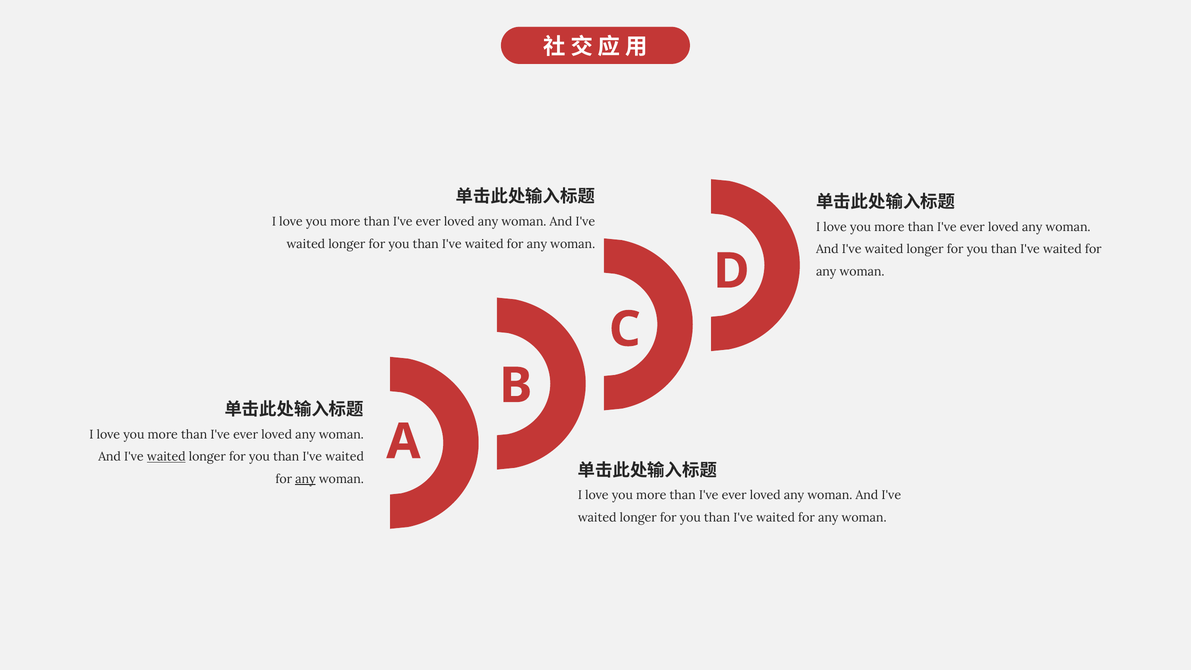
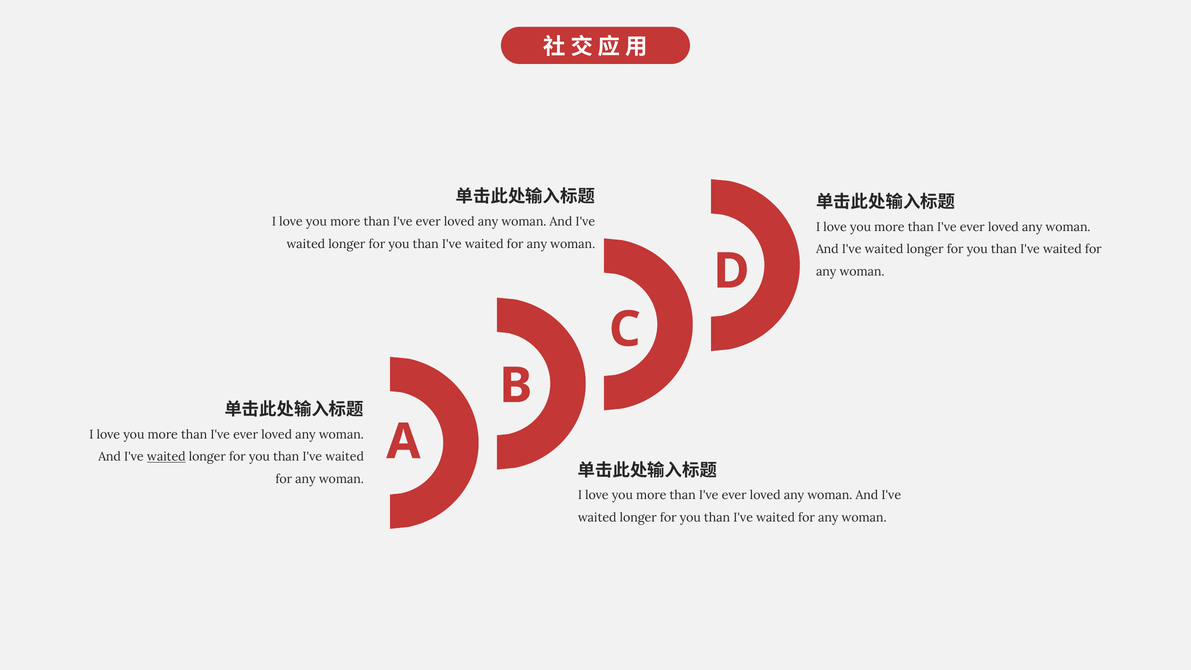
any underline: present -> none (305, 479)
